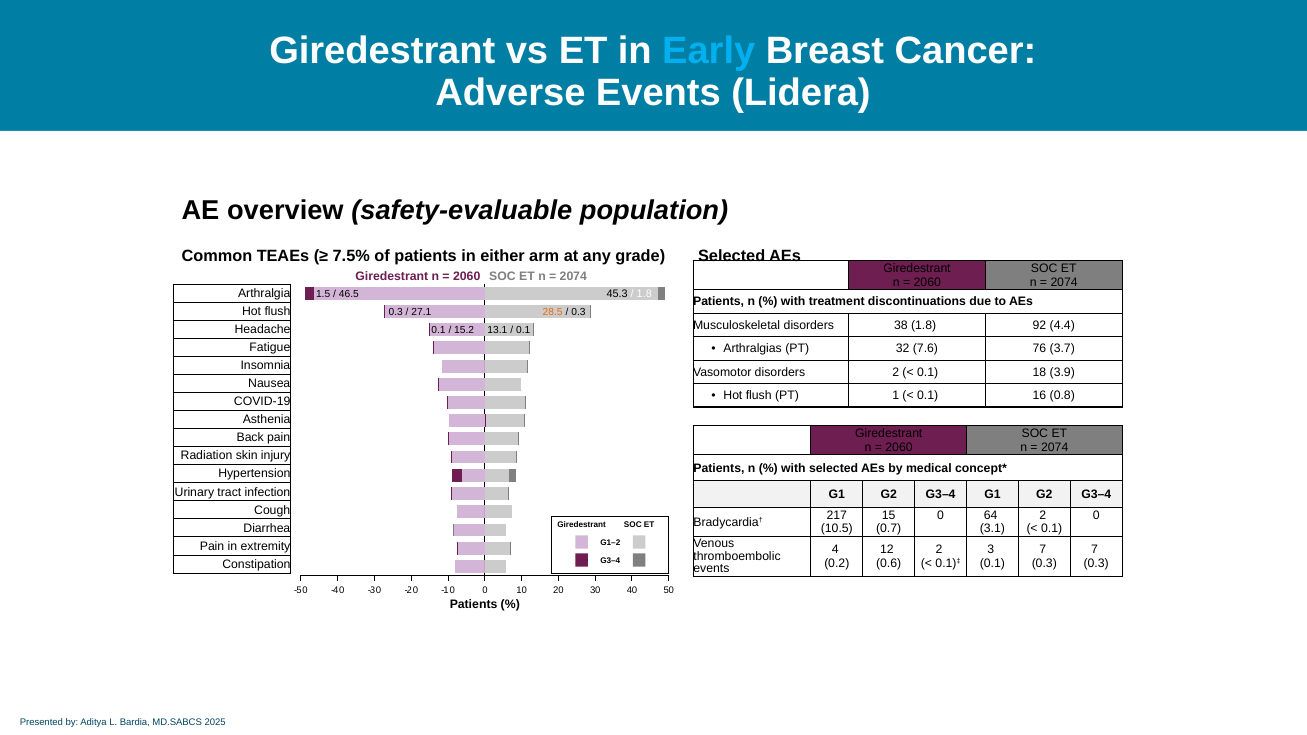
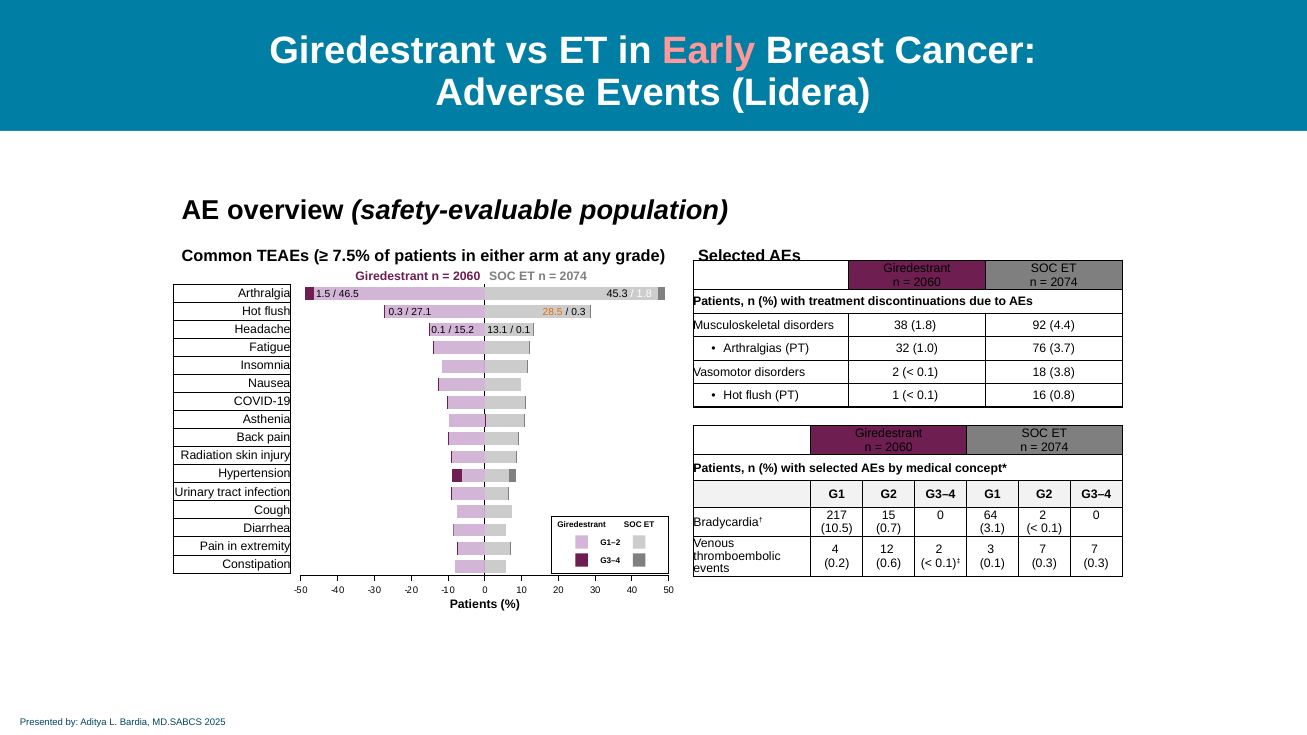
Early colour: light blue -> pink (709, 51)
7.6: 7.6 -> 1.0 (925, 349)
3.9: 3.9 -> 3.8 (1062, 372)
